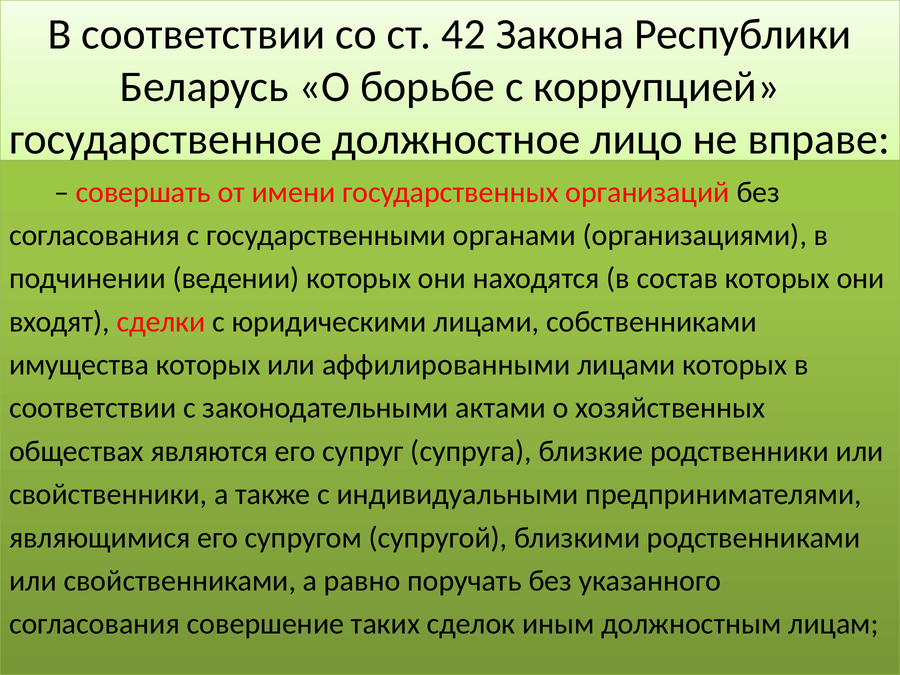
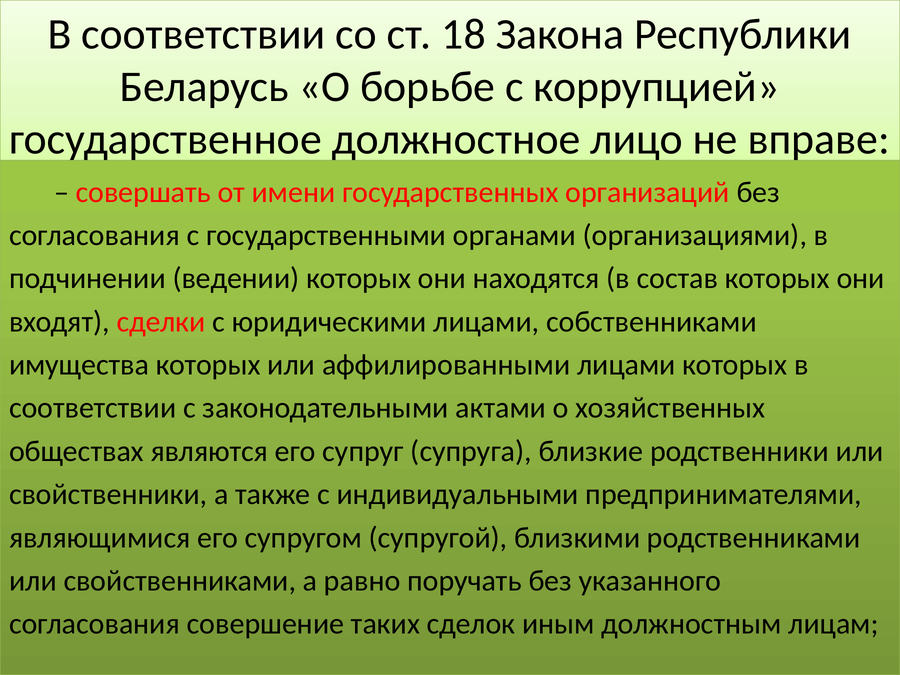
42: 42 -> 18 (464, 34)
